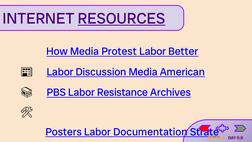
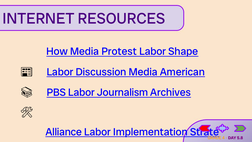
RESOURCES underline: present -> none (122, 19)
Better: Better -> Shape (183, 51)
Resistance: Resistance -> Journalism (123, 92)
Posters: Posters -> Alliance (64, 132)
Documentation: Documentation -> Implementation (150, 132)
